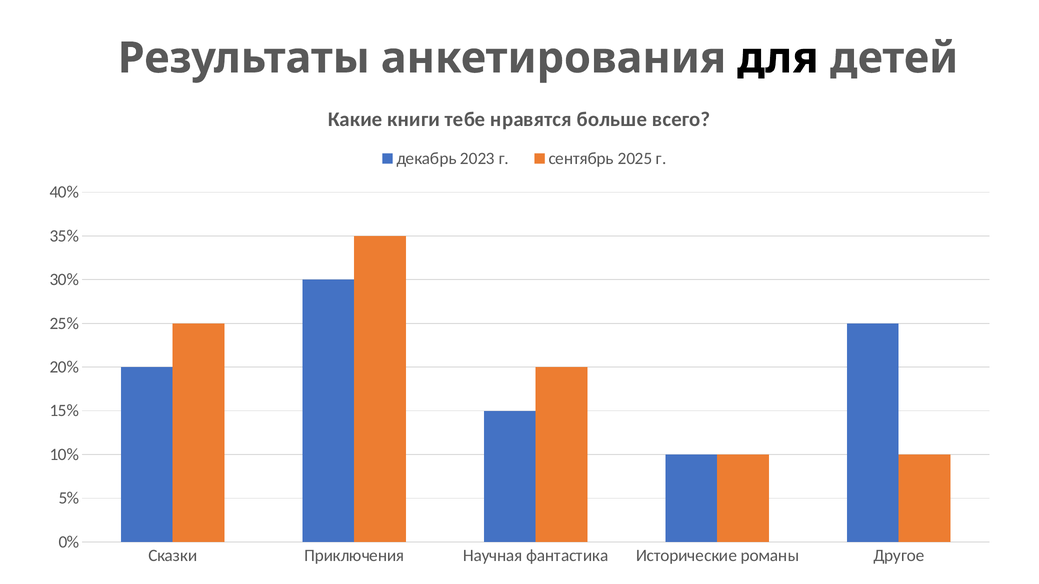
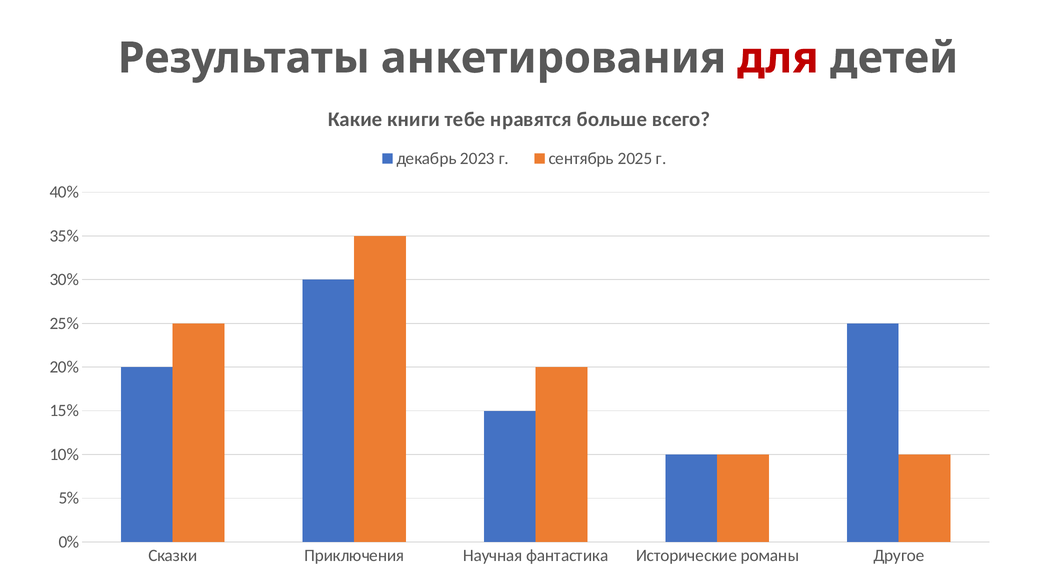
для colour: black -> red (778, 58)
